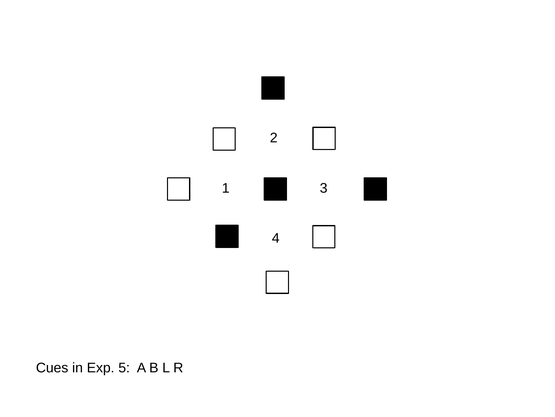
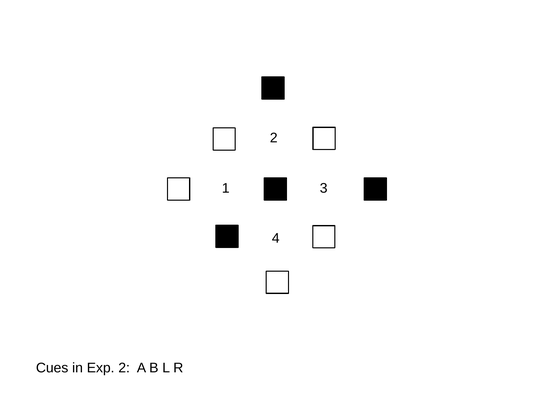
Exp 5: 5 -> 2 (124, 367)
